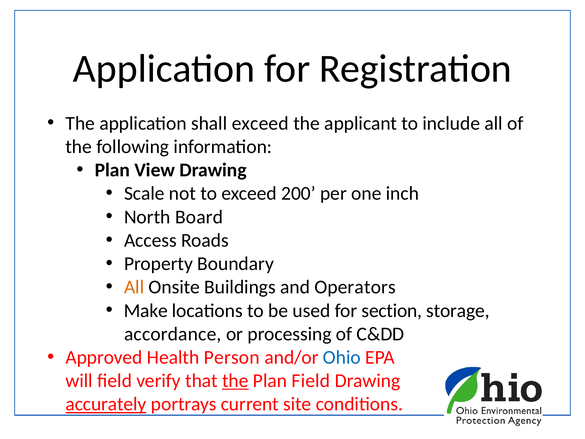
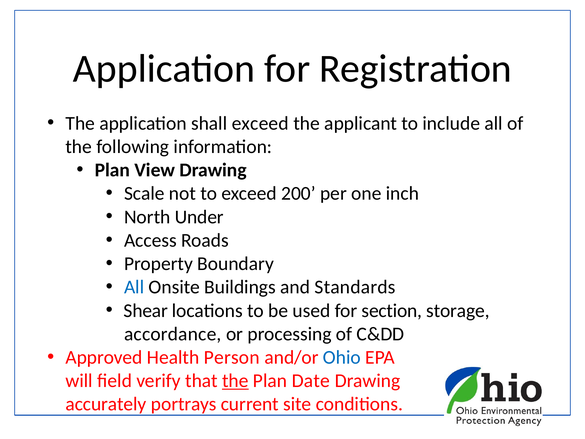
Board: Board -> Under (199, 217)
All colour: orange -> blue (134, 287)
Operators: Operators -> Standards (355, 287)
Make: Make -> Shear (146, 310)
Plan Field: Field -> Date (311, 381)
accurately underline: present -> none (106, 404)
